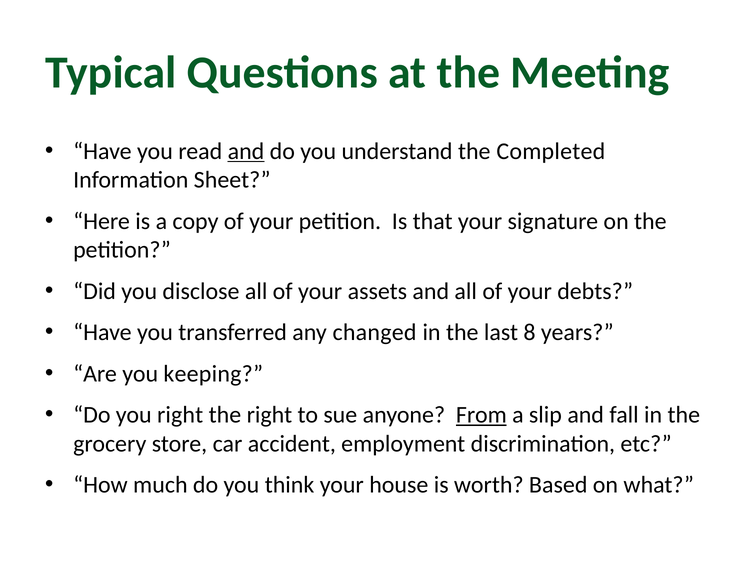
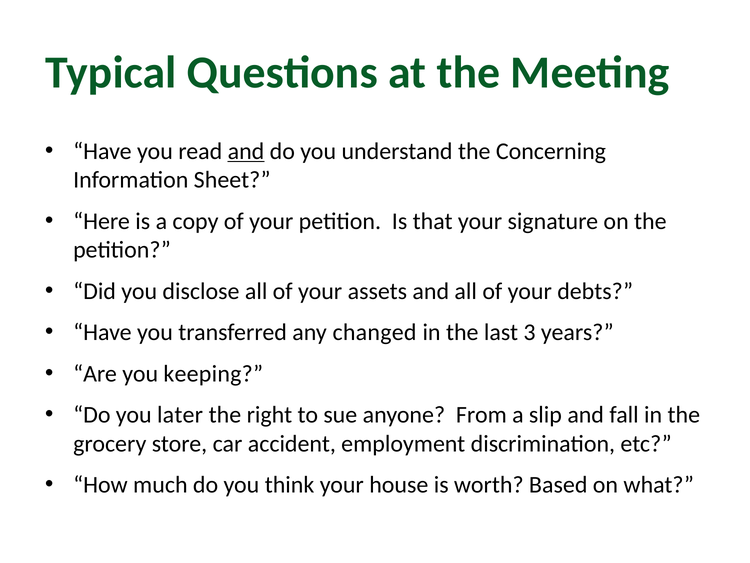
Completed: Completed -> Concerning (551, 151)
8: 8 -> 3 (530, 332)
you right: right -> later (180, 415)
From underline: present -> none (481, 415)
